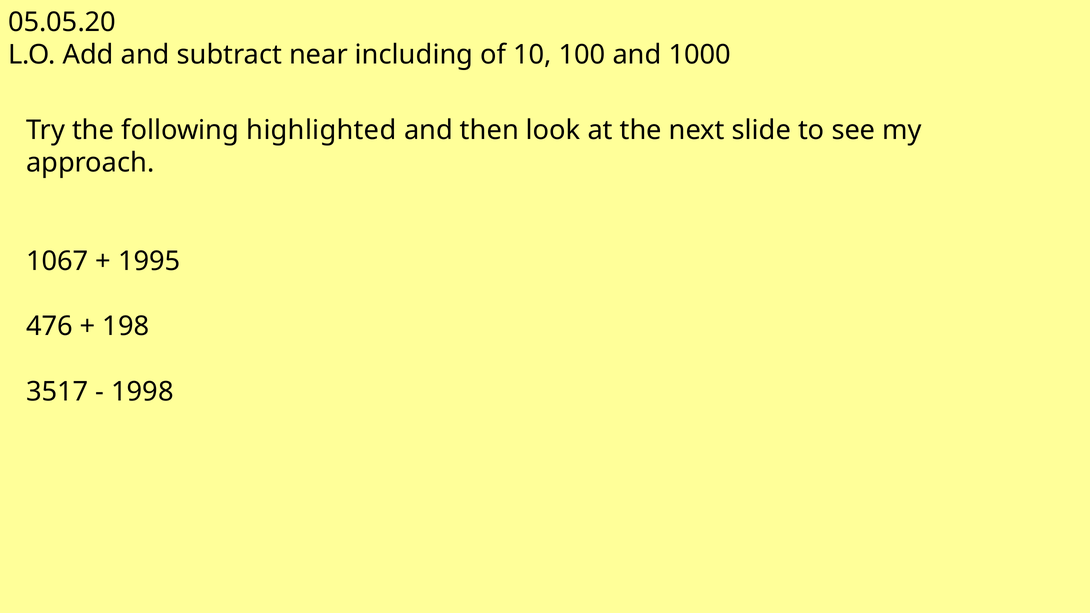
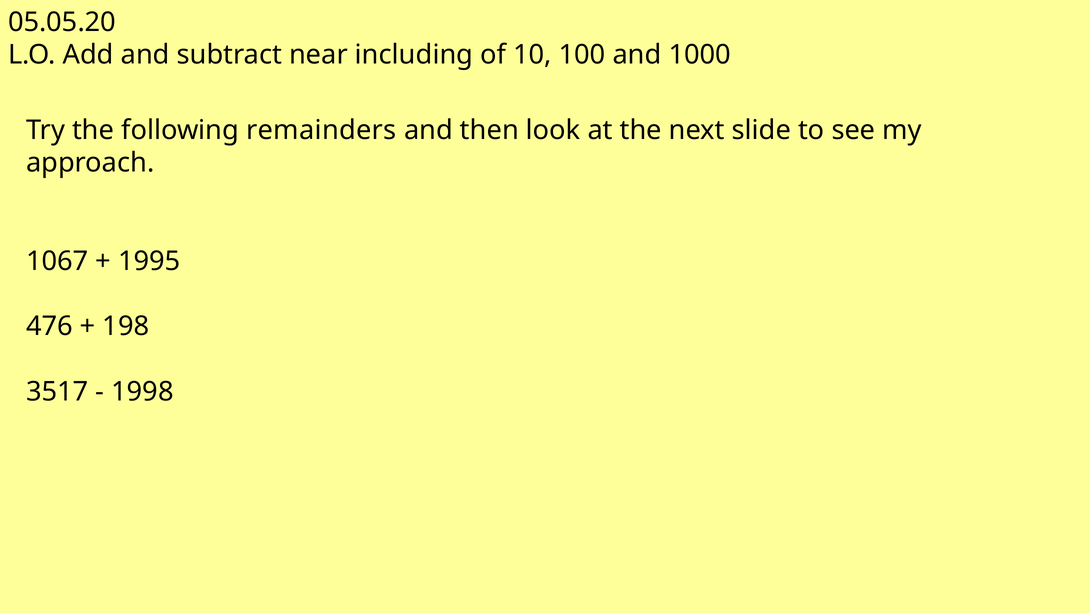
highlighted: highlighted -> remainders (321, 130)
